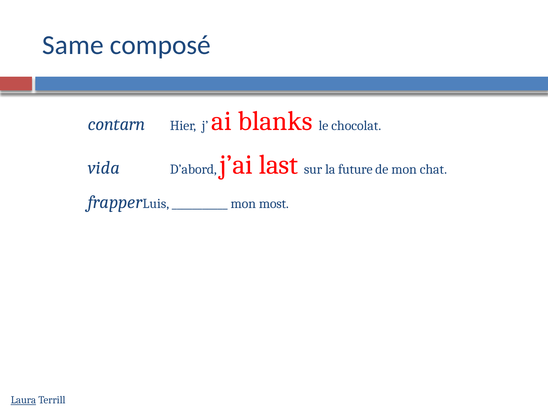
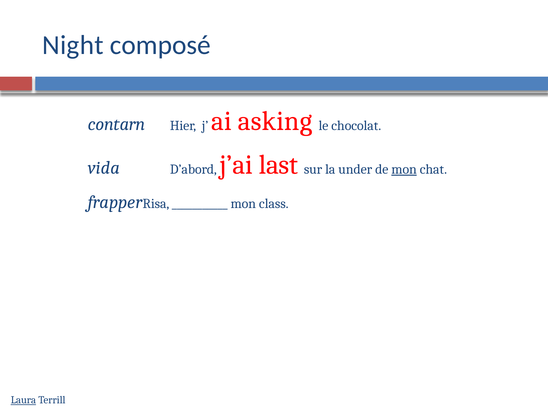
Same: Same -> Night (73, 45)
blanks: blanks -> asking (275, 121)
future: future -> under (355, 169)
mon underline: none -> present (404, 169)
Luis: Luis -> Risa (156, 204)
most: most -> class (274, 204)
